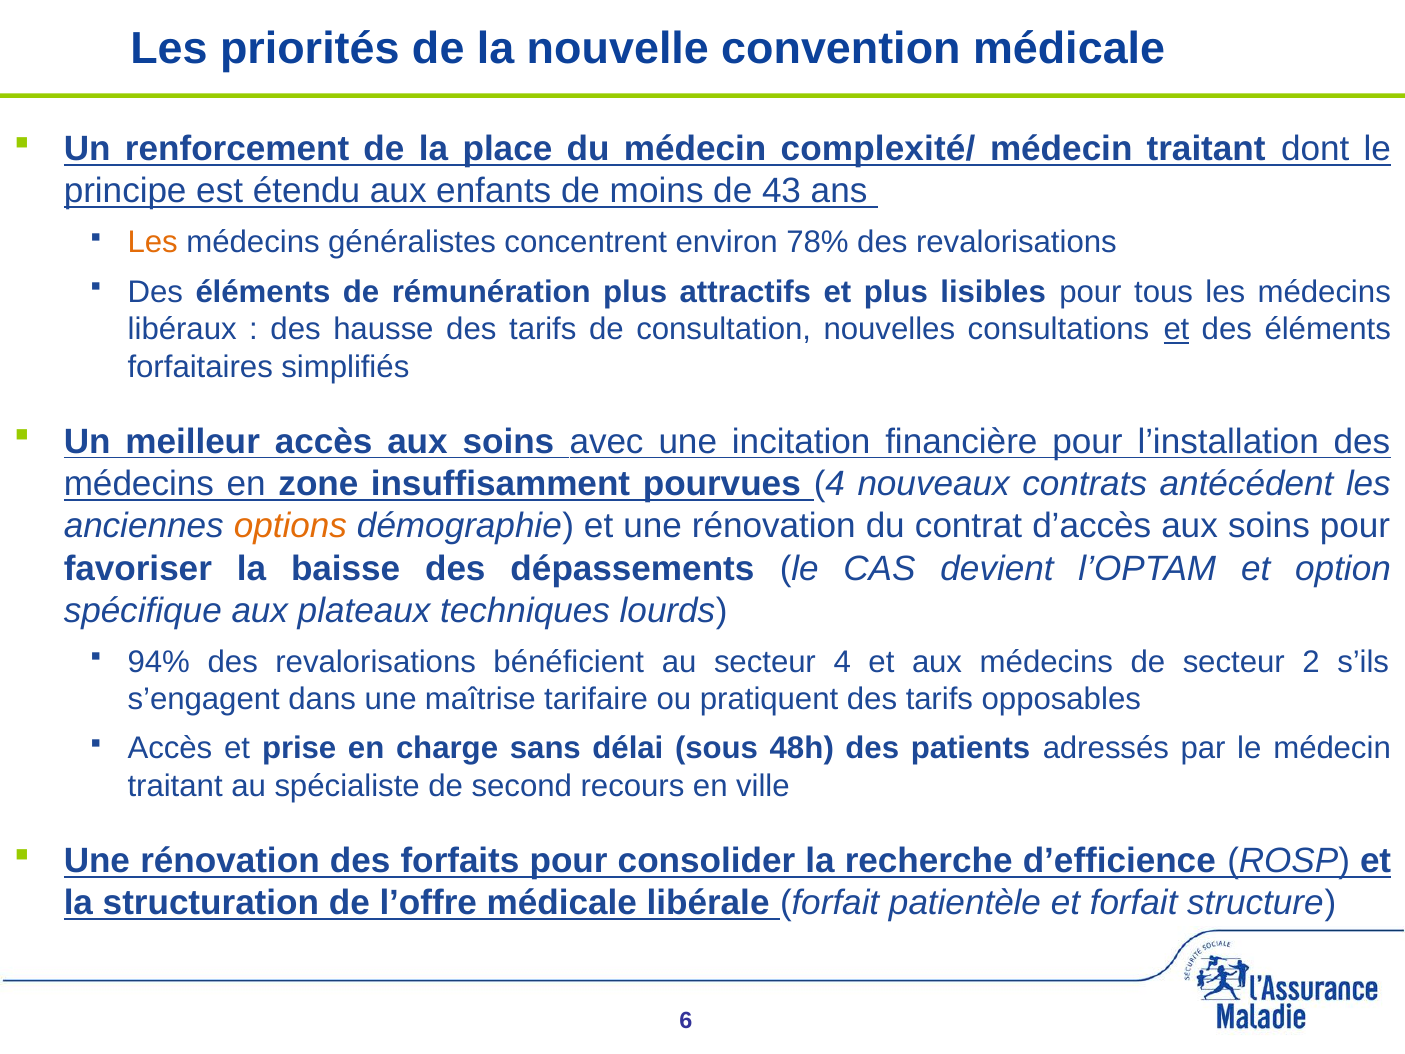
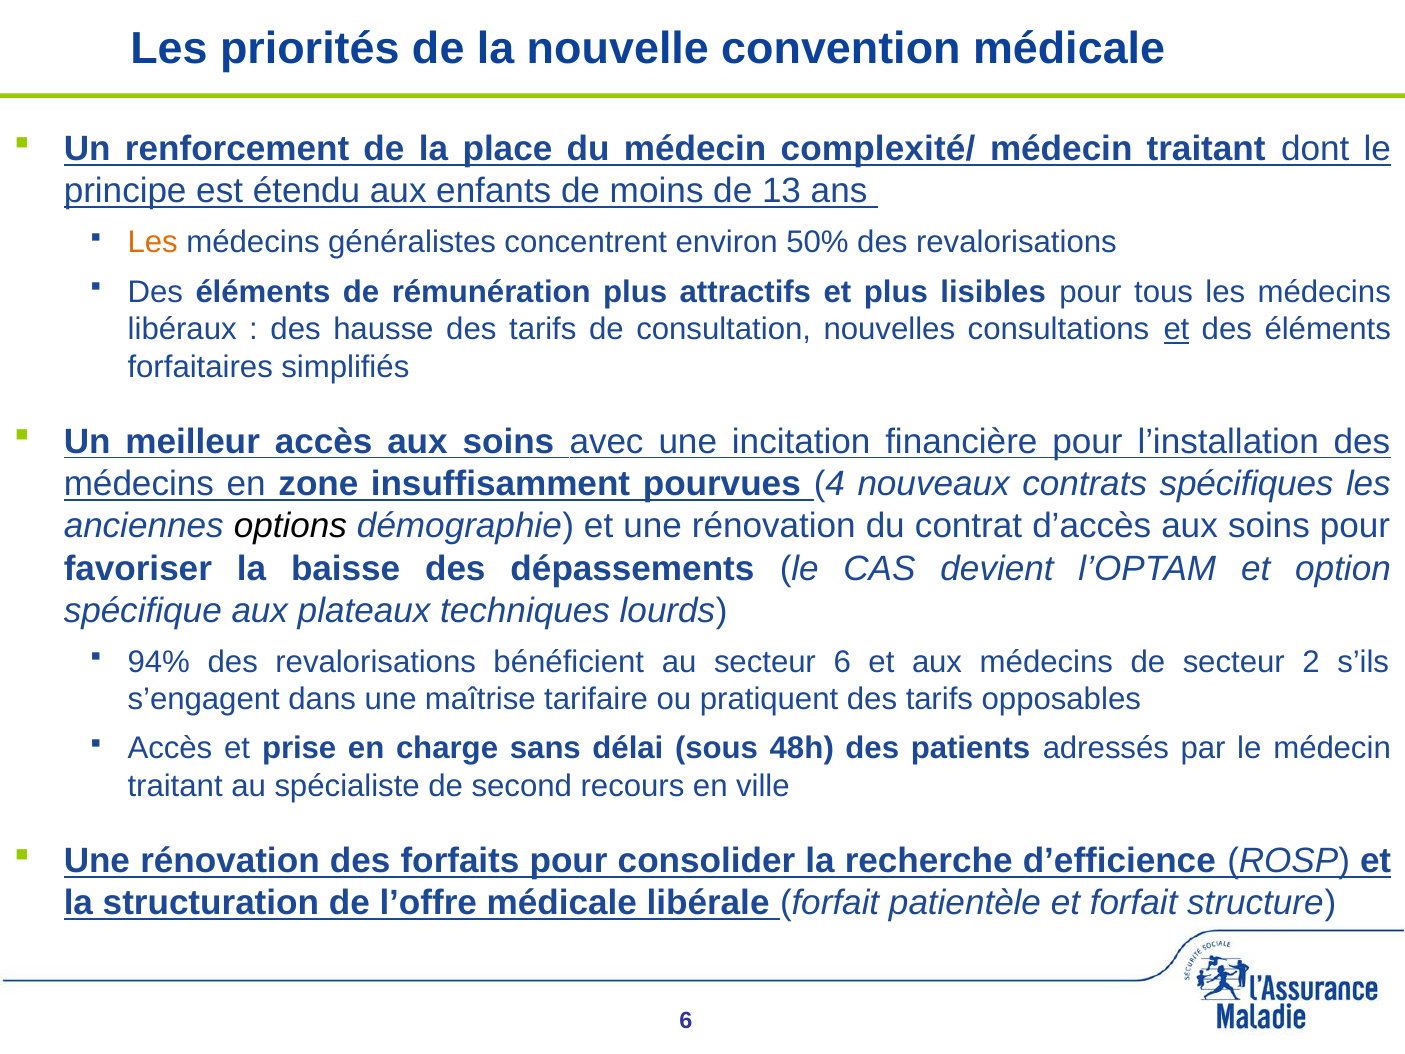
43: 43 -> 13 (782, 191)
78%: 78% -> 50% (818, 243)
antécédent: antécédent -> spécifiques (1247, 484)
options colour: orange -> black (290, 526)
secteur 4: 4 -> 6 (842, 662)
